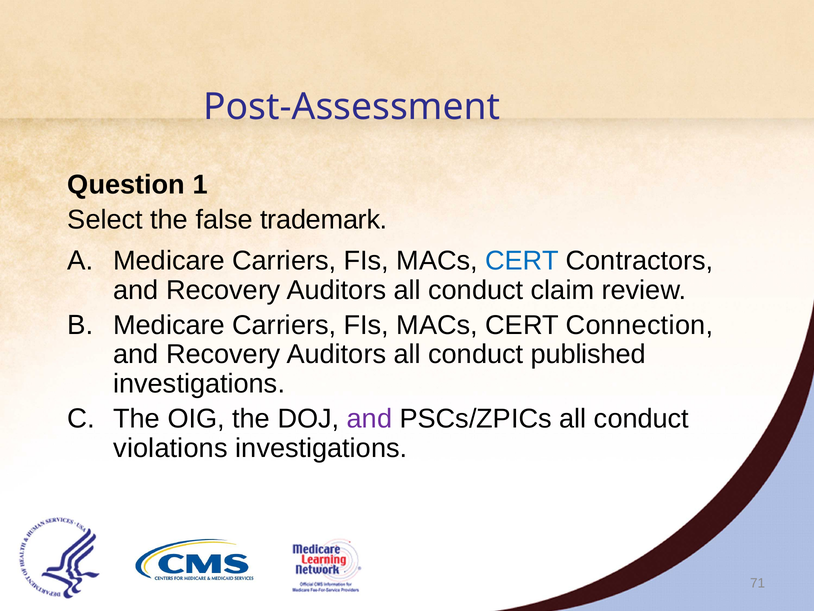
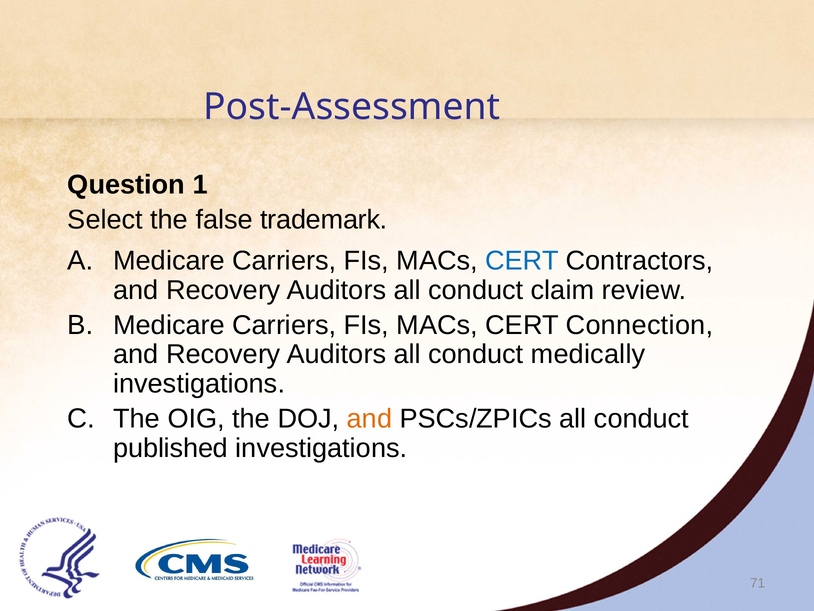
published: published -> medically (588, 354)
and colour: purple -> orange (369, 418)
violations: violations -> published (171, 448)
